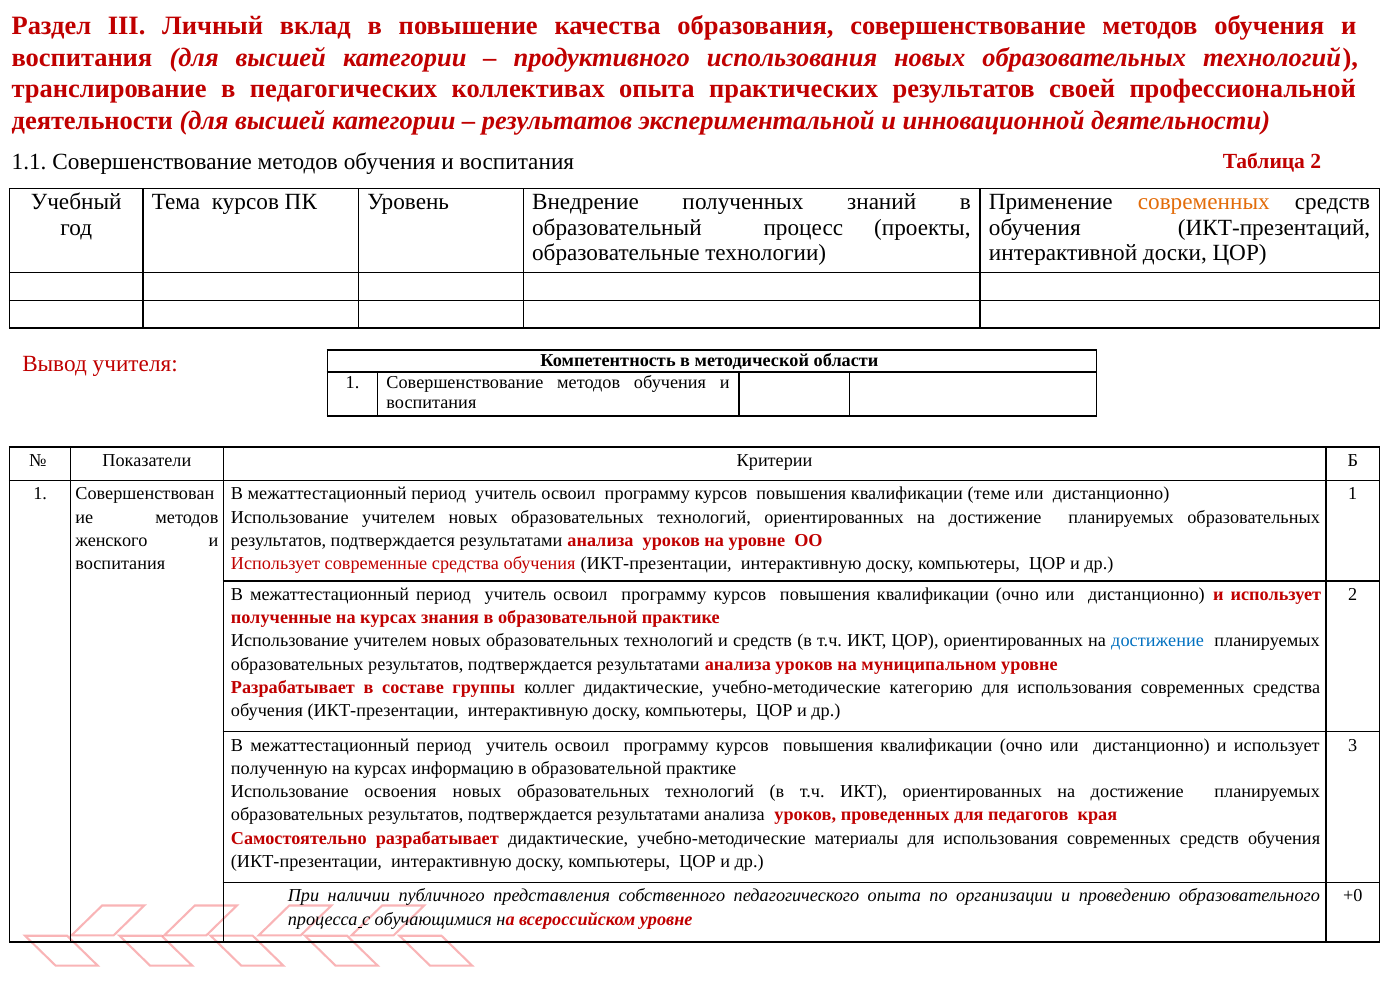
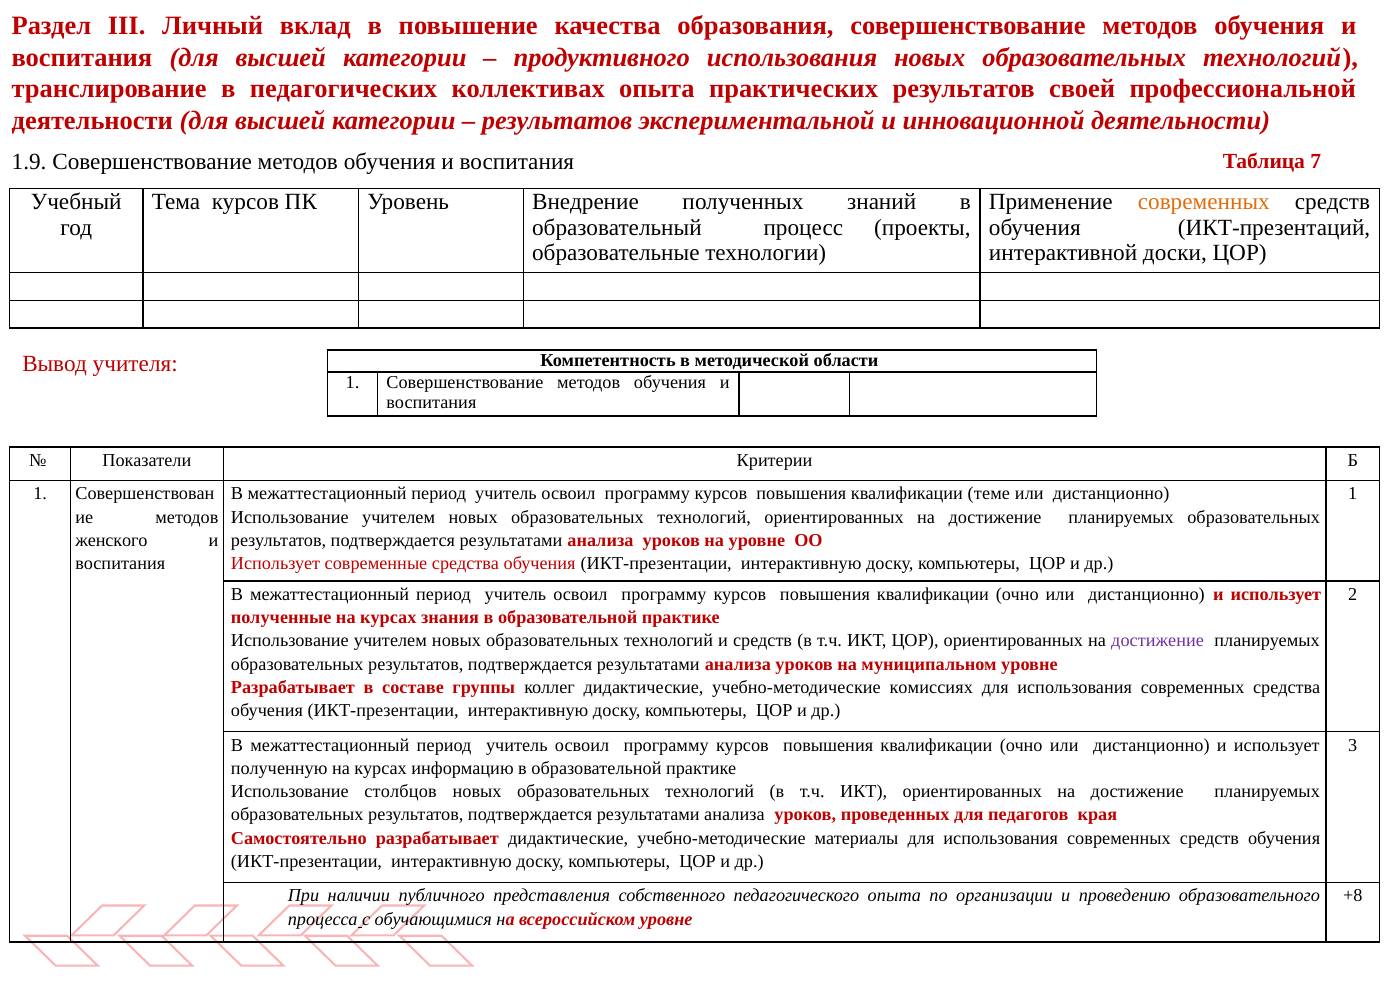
1.1: 1.1 -> 1.9 (29, 162)
Таблица 2: 2 -> 7 (1316, 161)
достижение colour: blue -> purple (1158, 641)
категорию: категорию -> комиссиях (931, 688)
освоения: освоения -> столбцов (401, 792)
+0: +0 -> +8 (1353, 896)
